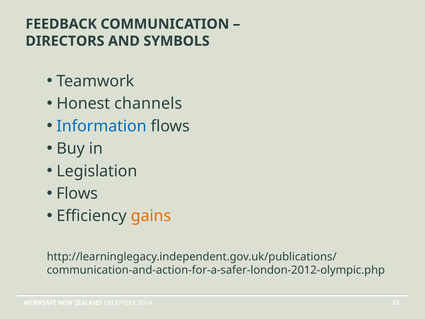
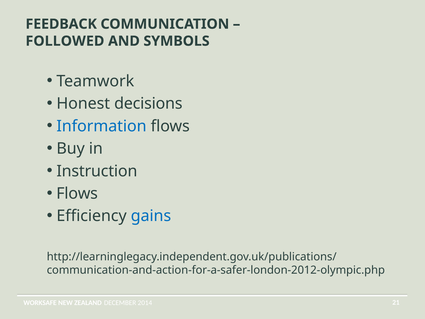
DIRECTORS: DIRECTORS -> FOLLOWED (65, 41)
channels: channels -> decisions (148, 104)
Legislation: Legislation -> Instruction (97, 171)
gains colour: orange -> blue (151, 216)
